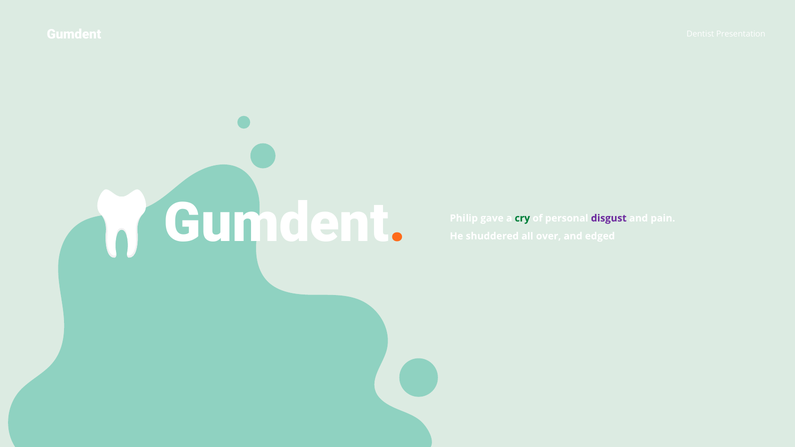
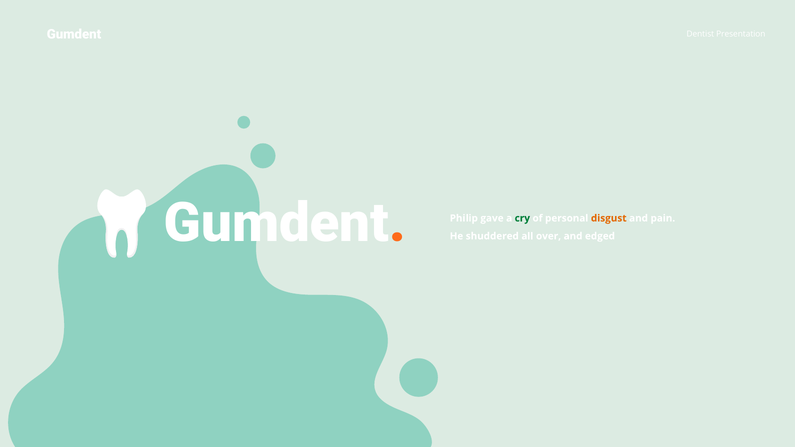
disgust colour: purple -> orange (609, 218)
